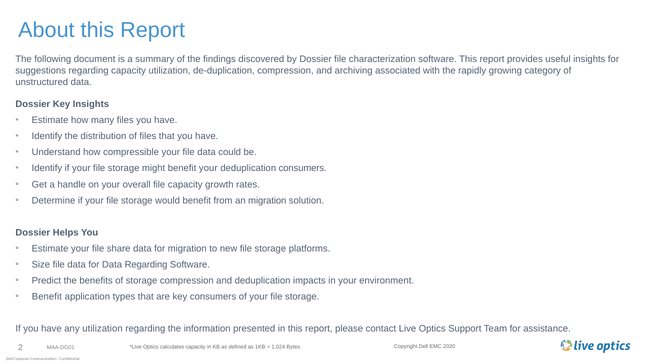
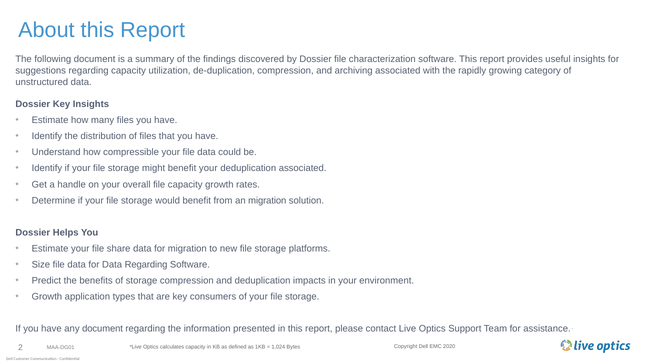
deduplication consumers: consumers -> associated (303, 169)
Benefit: Benefit -> Growth (47, 297)
any utilization: utilization -> document (103, 329)
